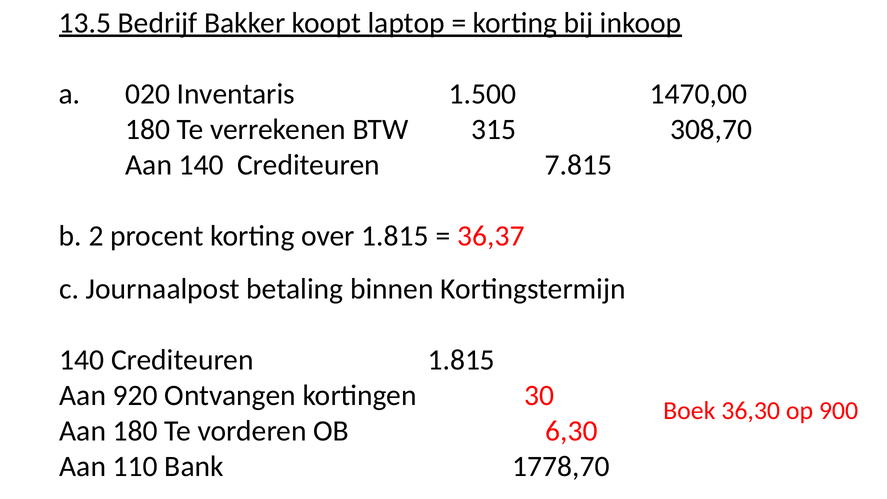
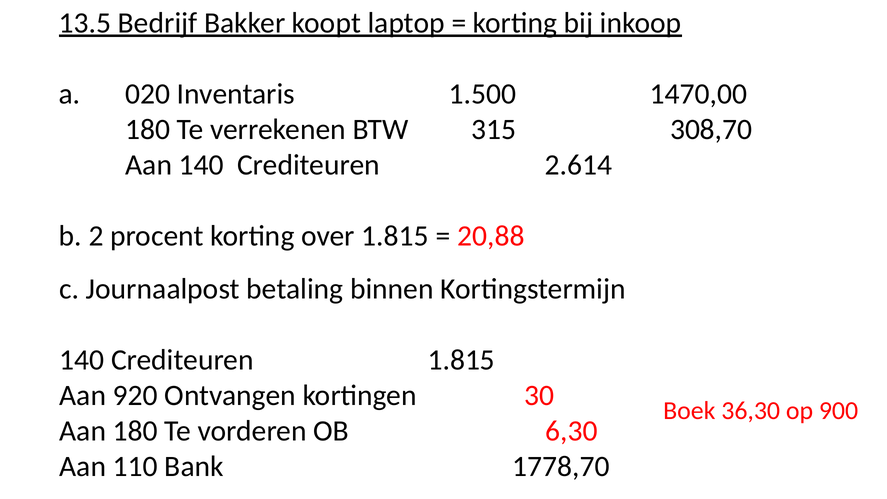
7.815: 7.815 -> 2.614 (579, 165)
36,37: 36,37 -> 20,88 (491, 236)
